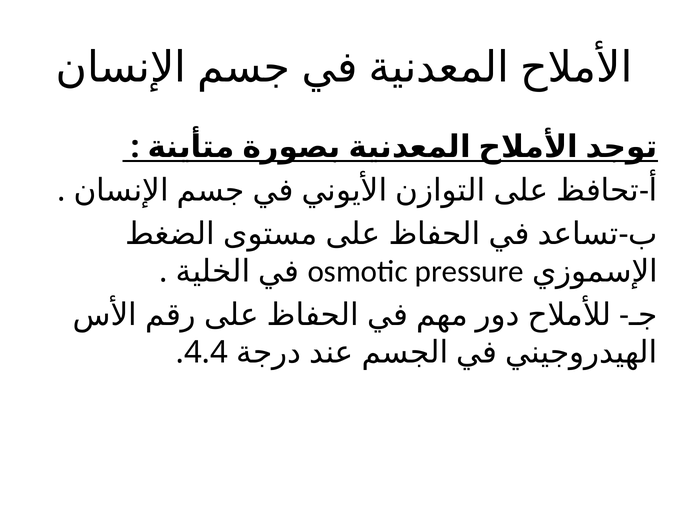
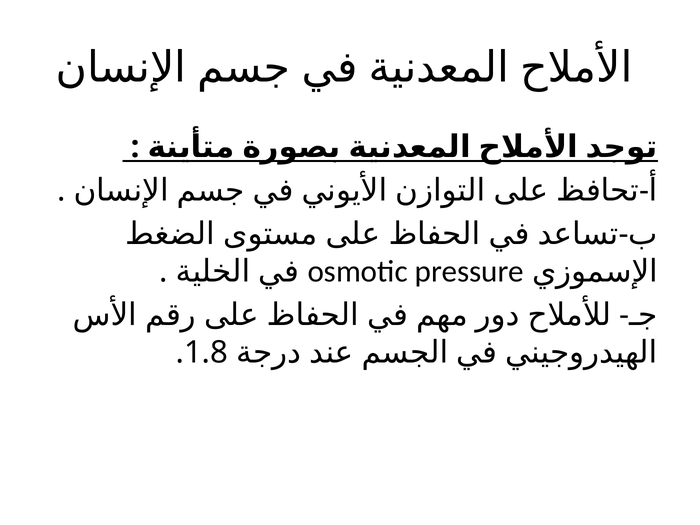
4.4: 4.4 -> 1.8 (206, 352)
